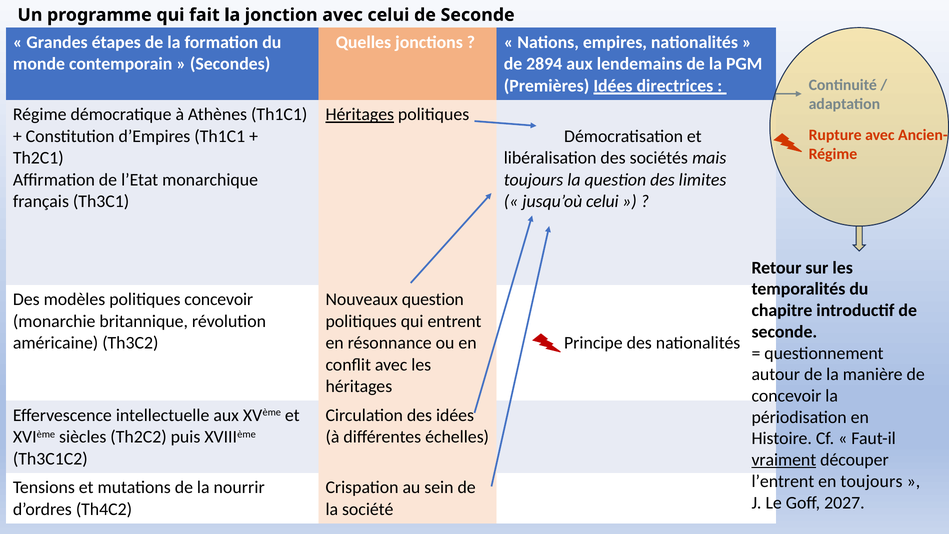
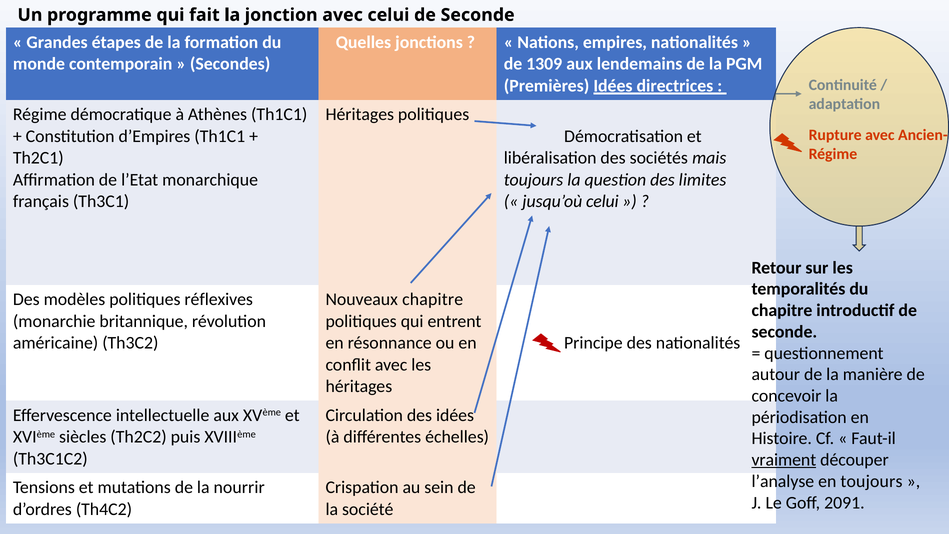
2894: 2894 -> 1309 (544, 64)
Héritages underline: present -> none (360, 115)
politiques concevoir: concevoir -> réflexives (219, 299)
Nouveaux question: question -> chapitre (433, 299)
l’entrent: l’entrent -> l’analyse (783, 481)
2027: 2027 -> 2091 (844, 502)
